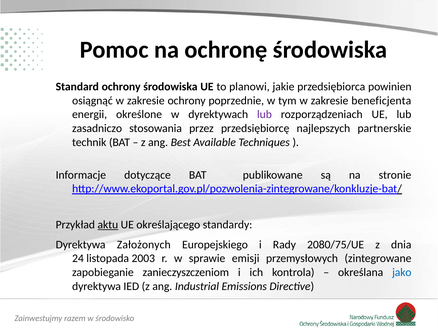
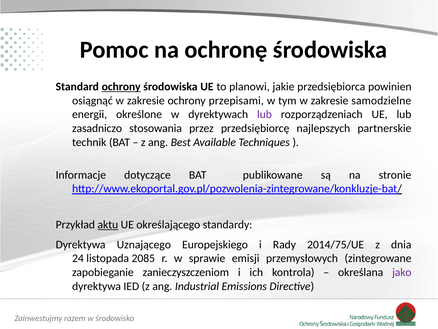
ochrony underline: none -> present (121, 87)
poprzednie: poprzednie -> przepisami (236, 100)
beneficjenta: beneficjenta -> samodzielne (381, 100)
Założonych: Założonych -> Uznającego (144, 244)
2080/75/UE: 2080/75/UE -> 2014/75/UE (336, 244)
2003: 2003 -> 2085 (143, 258)
jako colour: blue -> purple (402, 272)
